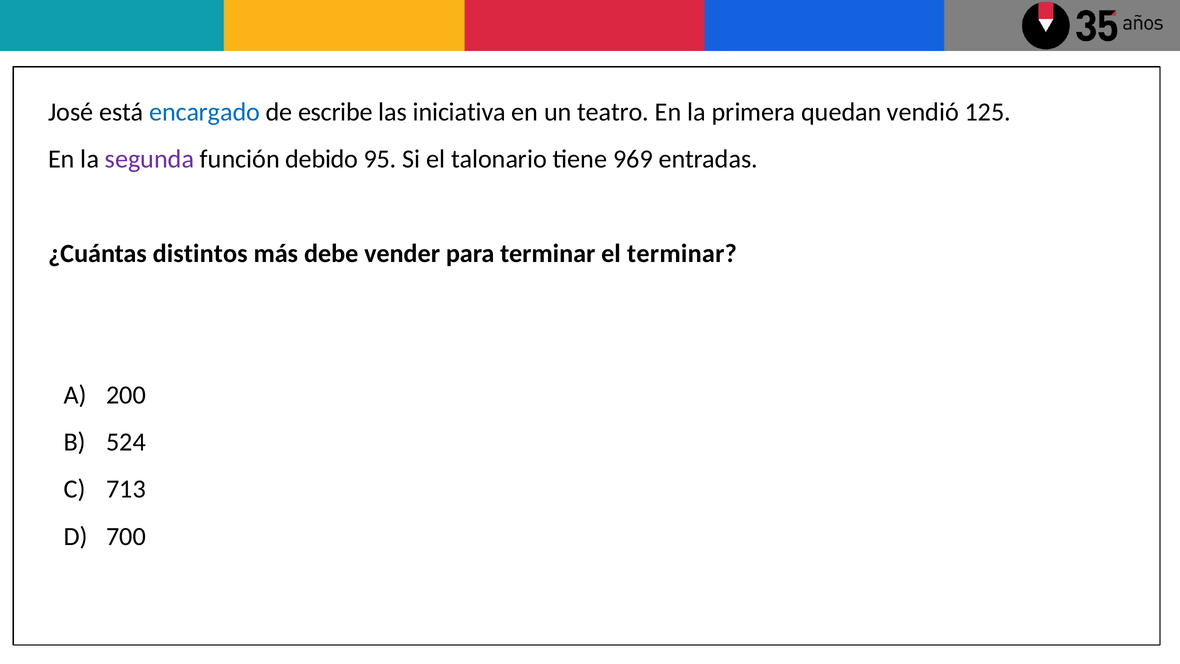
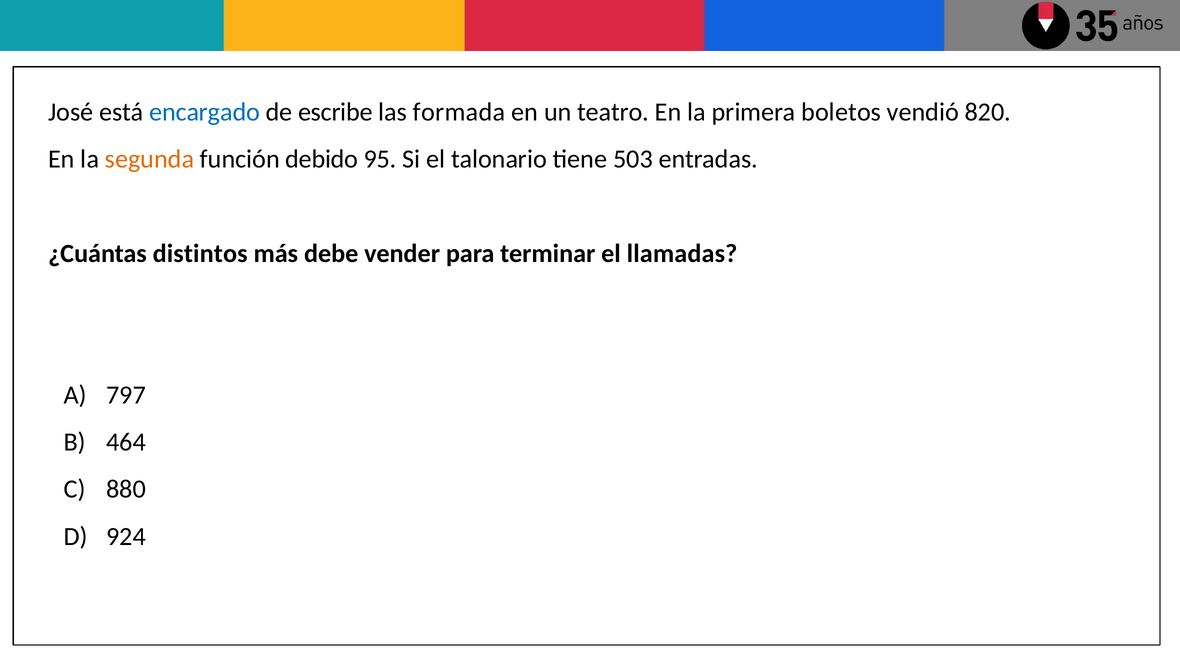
iniciativa: iniciativa -> formada (459, 112)
quedan: quedan -> boletos (841, 112)
125: 125 -> 820 (988, 112)
segunda colour: purple -> orange (150, 159)
969: 969 -> 503 (633, 159)
el terminar: terminar -> llamadas (682, 253)
200: 200 -> 797 (126, 395)
524: 524 -> 464 (126, 442)
713: 713 -> 880 (126, 489)
700: 700 -> 924 (126, 536)
